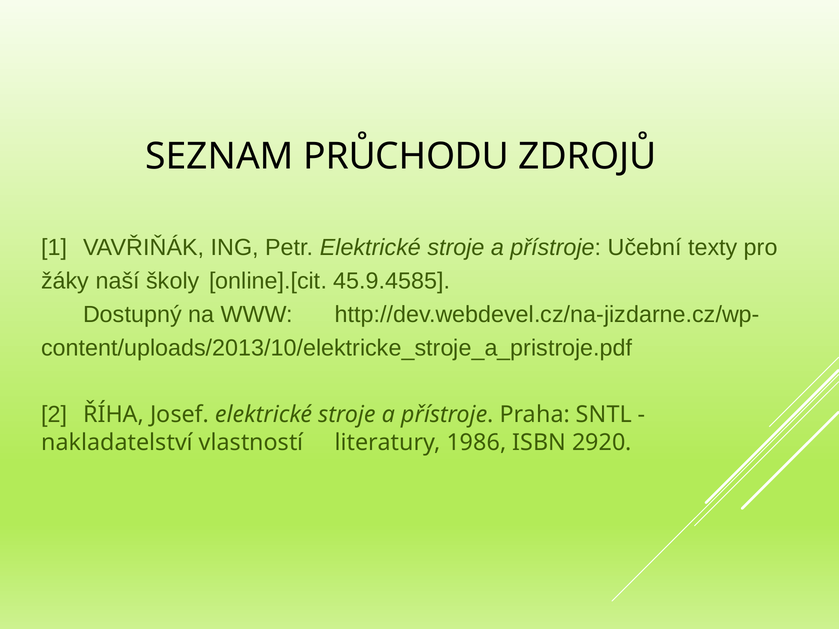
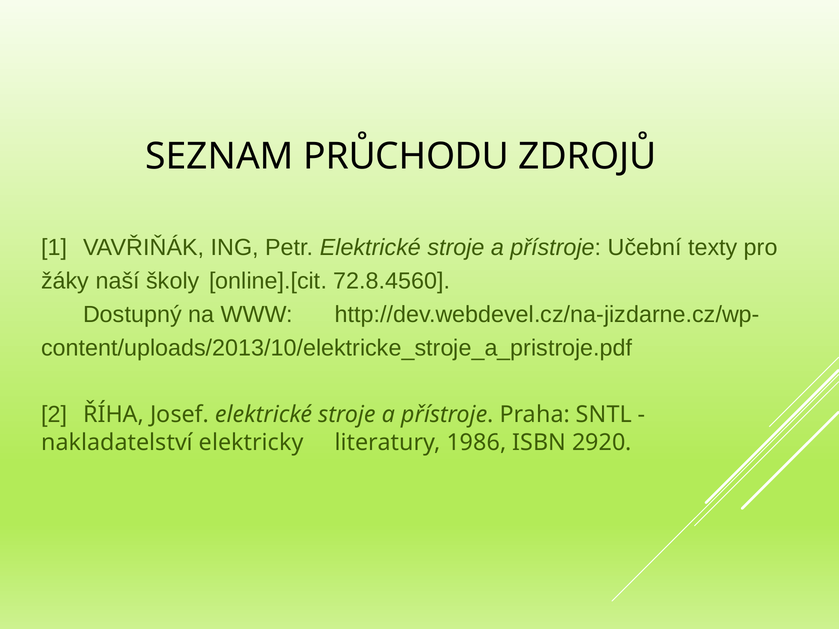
45.9.4585: 45.9.4585 -> 72.8.4560 (392, 281)
vlastností: vlastností -> elektricky (251, 442)
